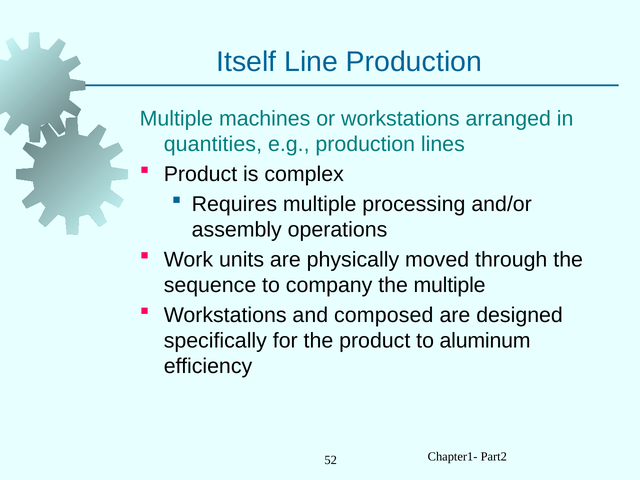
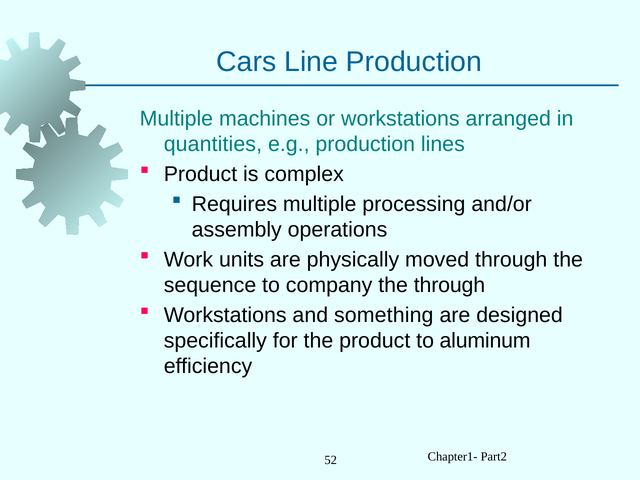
Itself: Itself -> Cars (246, 62)
the multiple: multiple -> through (449, 285)
composed: composed -> something (384, 315)
